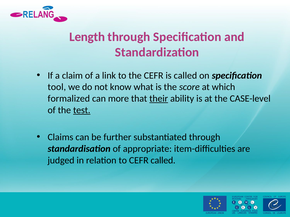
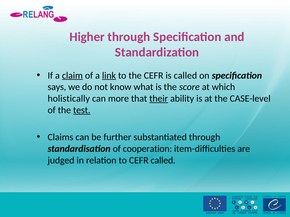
Length: Length -> Higher (87, 37)
claim underline: none -> present (72, 76)
link underline: none -> present (109, 76)
tool: tool -> says (57, 87)
formalized: formalized -> holistically (69, 99)
appropriate: appropriate -> cooperation (147, 149)
